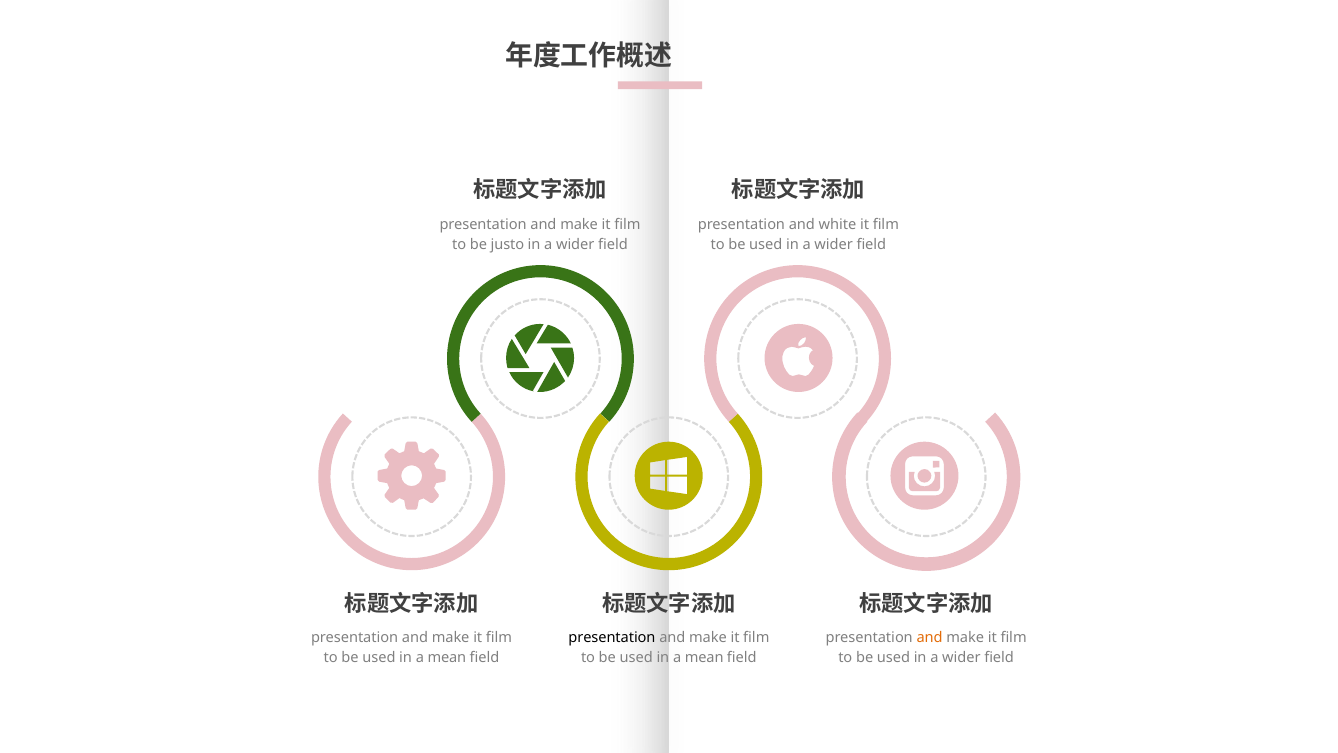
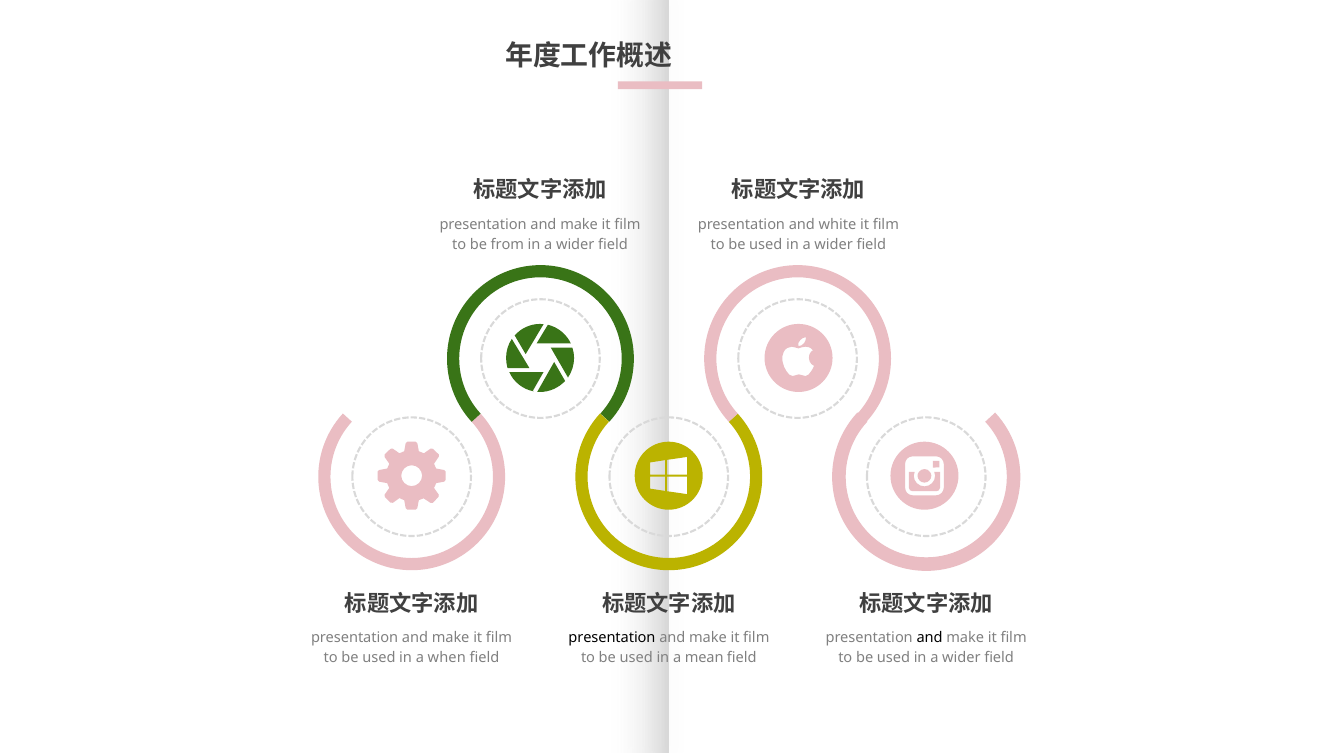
justo: justo -> from (507, 245)
and colour: orange -> black (930, 638)
mean: mean -> when (447, 658)
